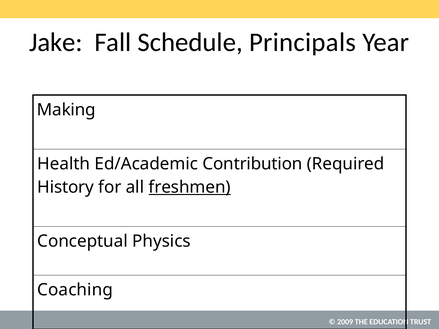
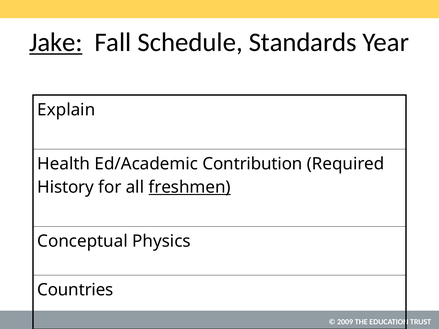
Jake underline: none -> present (56, 42)
Principals: Principals -> Standards (303, 42)
Making: Making -> Explain (66, 110)
Coaching: Coaching -> Countries (75, 290)
